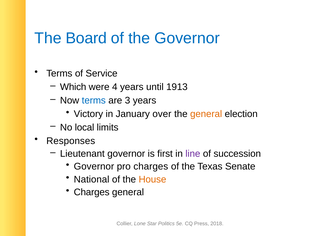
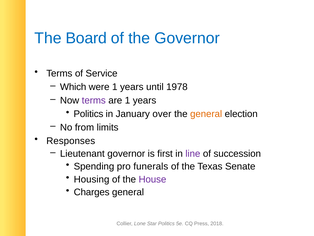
were 4: 4 -> 1 (115, 87)
1913: 1913 -> 1978 (177, 87)
terms colour: blue -> purple (94, 100)
are 3: 3 -> 1 (128, 100)
Victory: Victory -> Politics (88, 114)
local: local -> from (84, 127)
Governor: Governor -> Spending (94, 166)
pro charges: charges -> funerals (151, 166)
National: National -> Housing (92, 179)
House colour: orange -> purple (152, 179)
